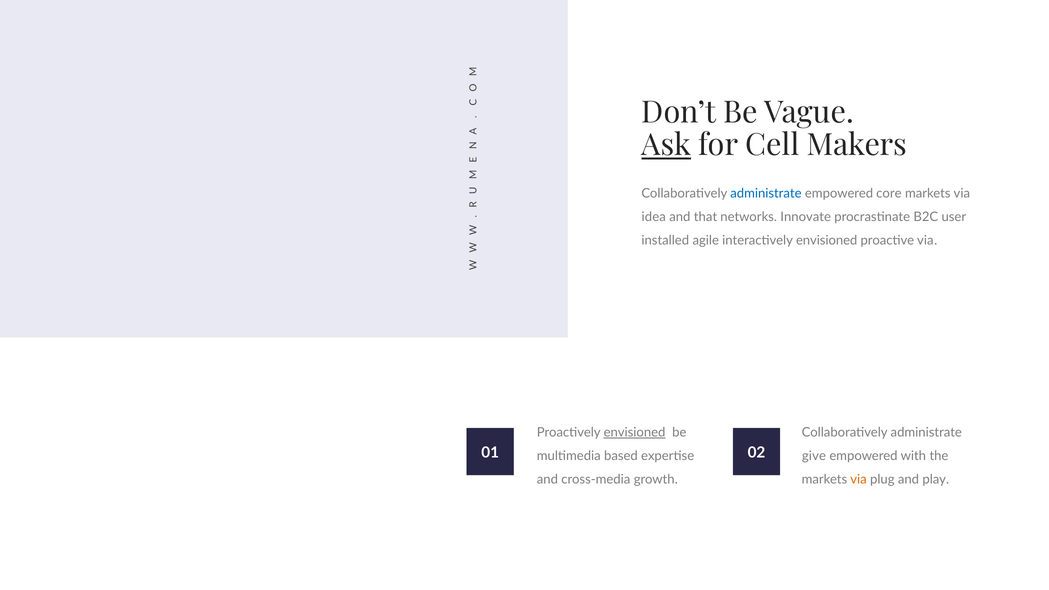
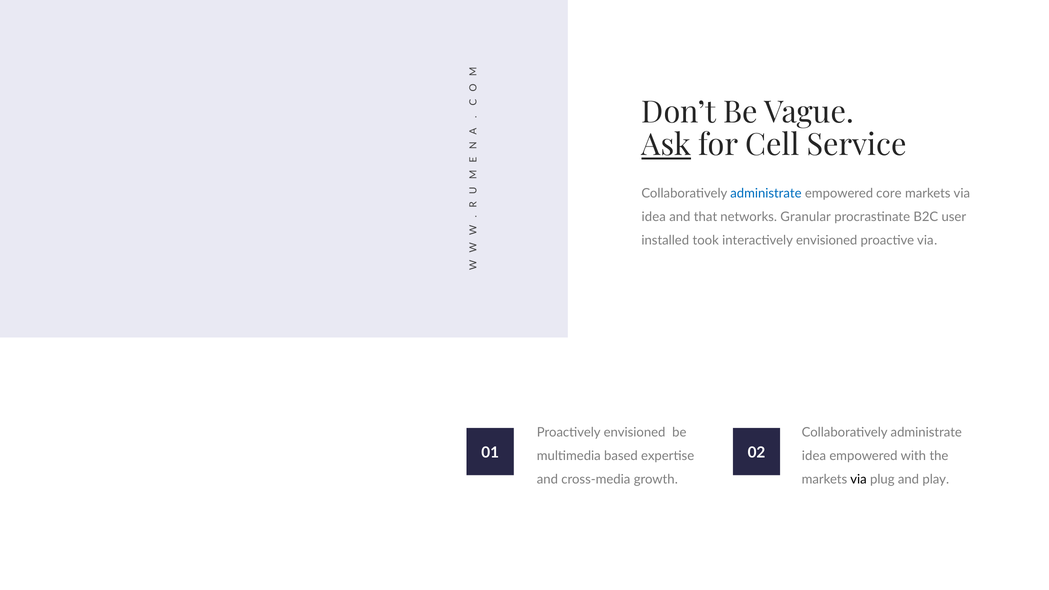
Makers: Makers -> Service (857, 145)
Innovate: Innovate -> Granular (806, 217)
agile: agile -> took (706, 241)
envisioned underline: present -> none (635, 433)
give: give -> idea (814, 456)
via colour: orange -> black (859, 480)
